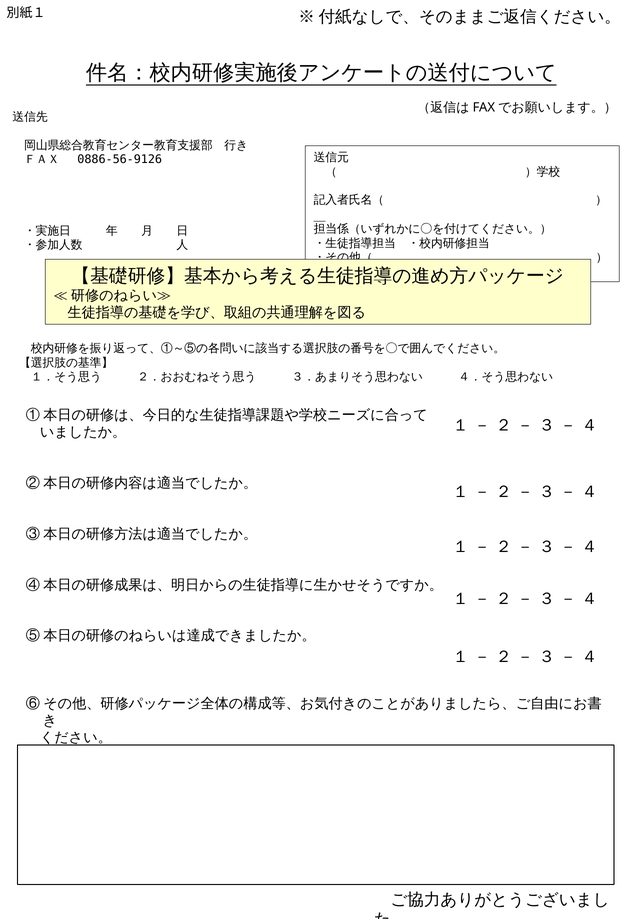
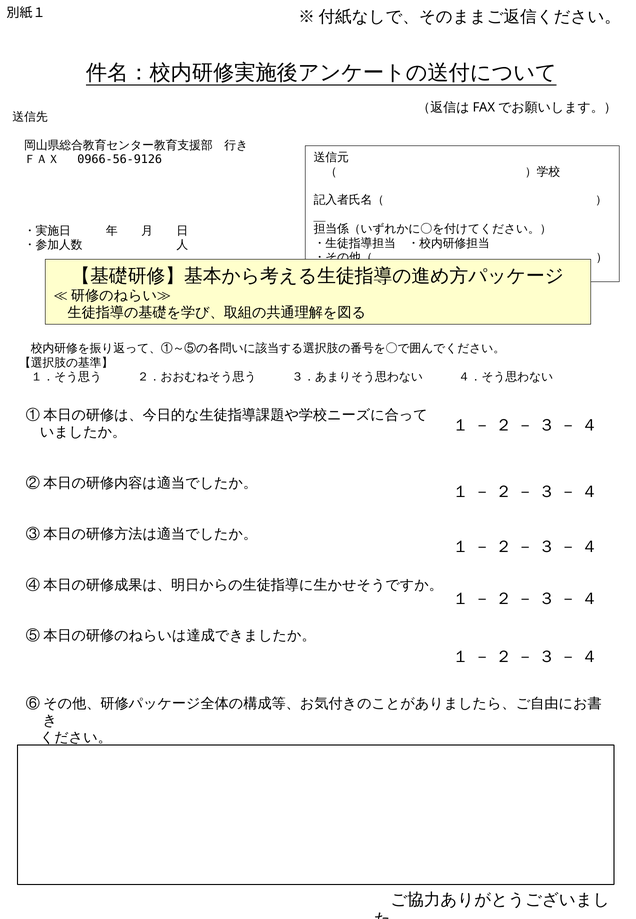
0886-56-9126: 0886-56-9126 -> 0966-56-9126 (120, 159)
